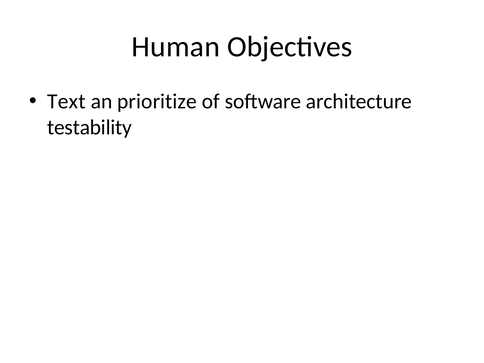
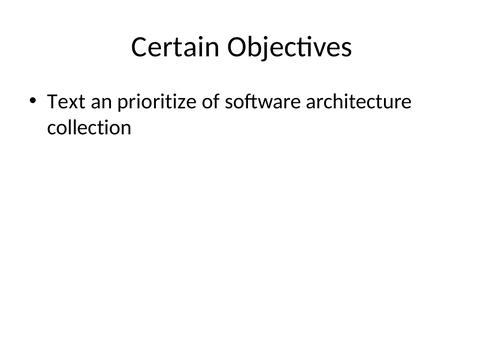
Human: Human -> Certain (176, 47)
testability: testability -> collection (89, 127)
